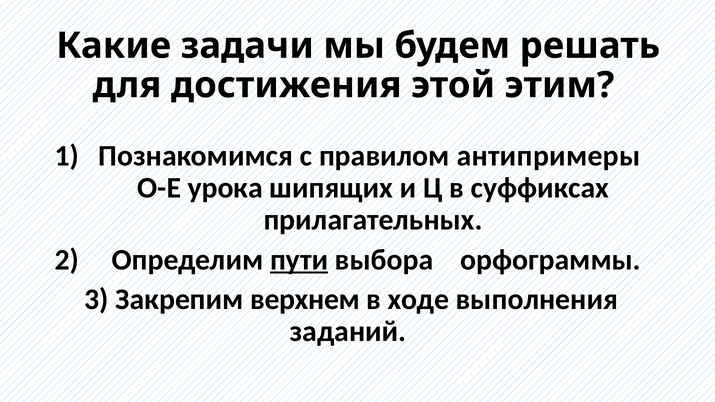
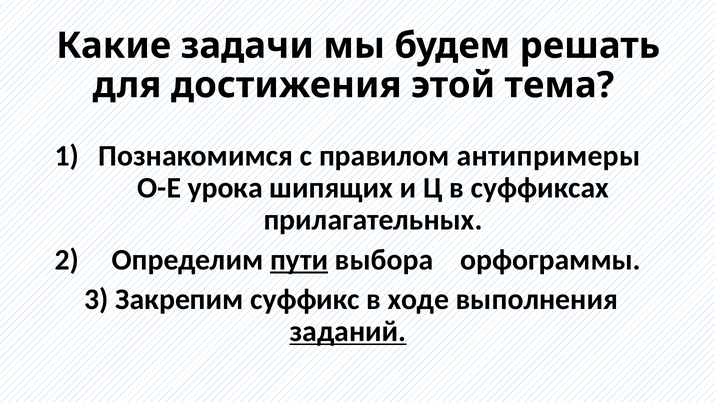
этим: этим -> тема (559, 85)
верхнем: верхнем -> суффикс (305, 299)
заданий underline: none -> present (348, 332)
